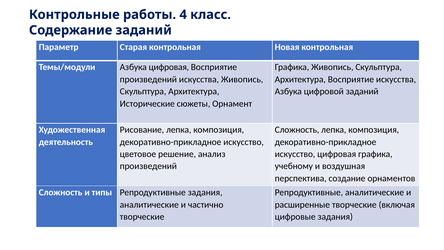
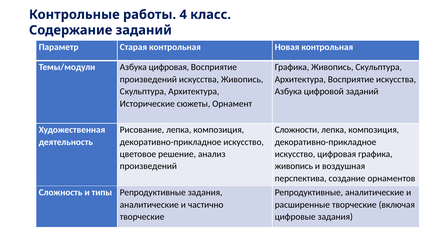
Сложность: Сложность -> Сложности (297, 130)
учебному: учебному -> живопись (294, 166)
